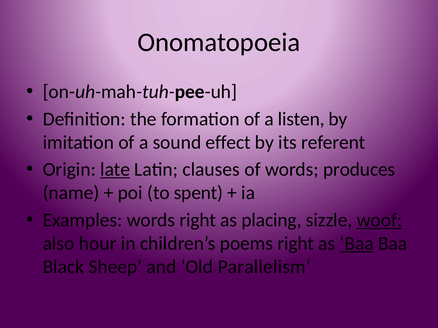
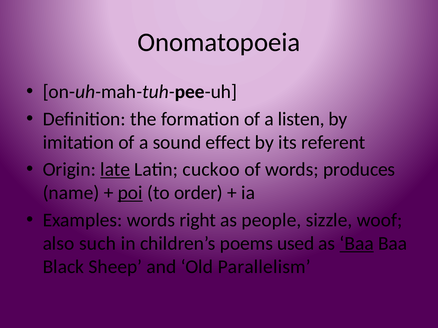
clauses: clauses -> cuckoo (211, 170)
poi underline: none -> present (130, 193)
spent: spent -> order (198, 193)
placing: placing -> people (271, 220)
woof underline: present -> none (379, 220)
hour: hour -> such (98, 244)
poems right: right -> used (296, 244)
